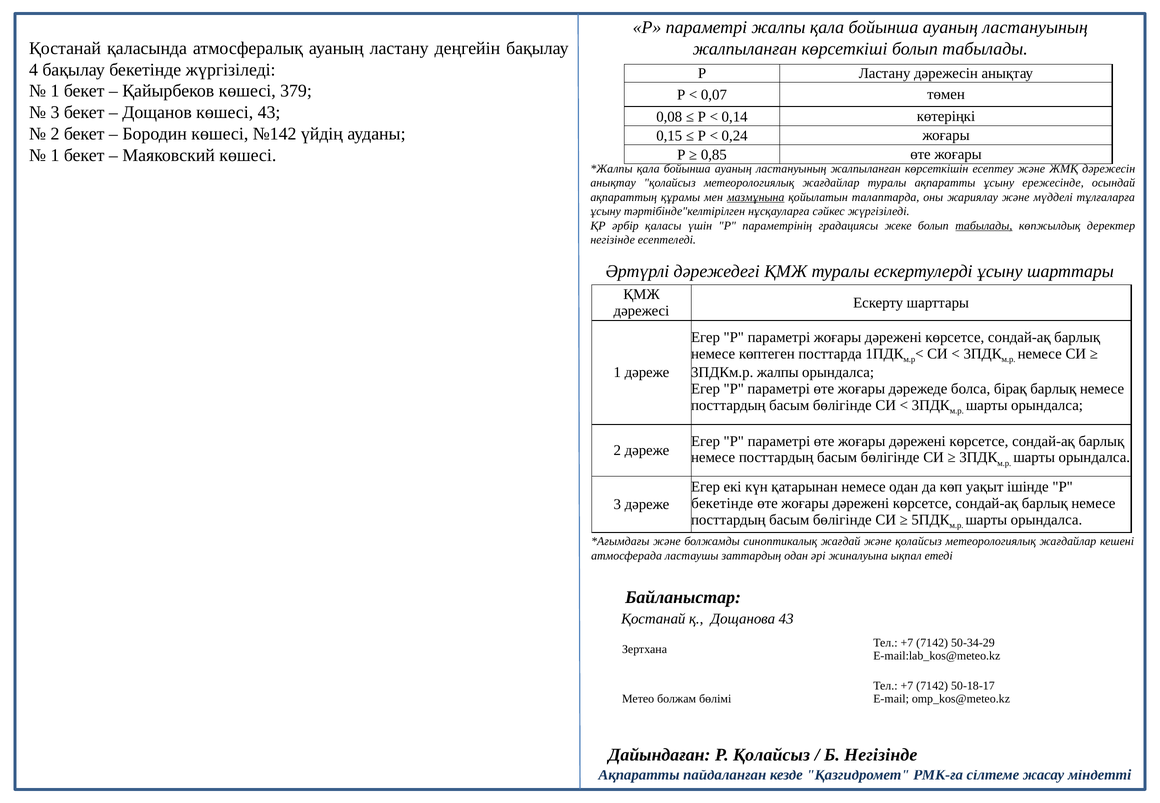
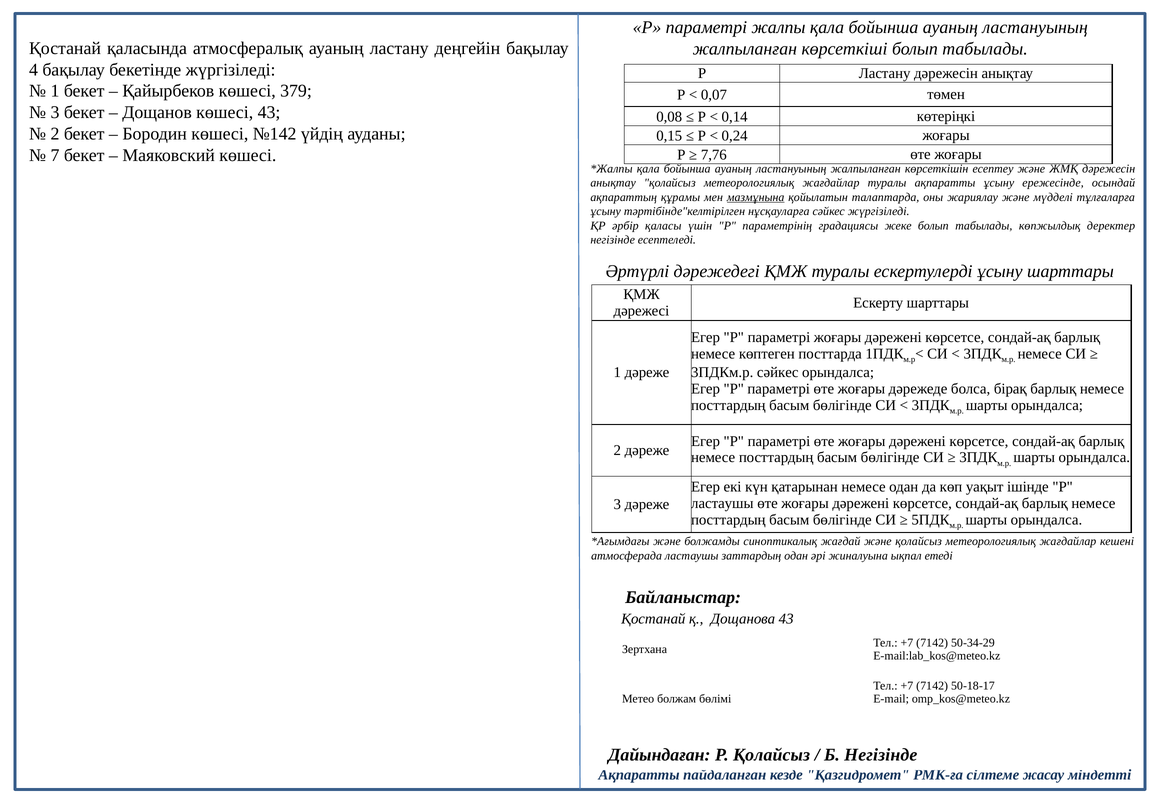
1: 1 -> 7 (55, 155)
0,85: 0,85 -> 7,76 (714, 155)
табылады underline: present -> none (984, 226)
3ПДКм.р жалпы: жалпы -> сәйкес (778, 373)
бекетінде: бекетінде -> ластаушы (722, 503)
